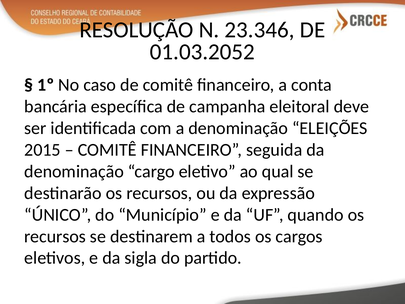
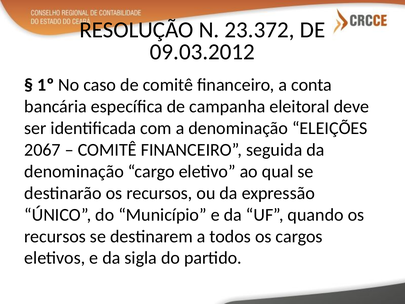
23.346: 23.346 -> 23.372 (260, 30)
01.03.2052: 01.03.2052 -> 09.03.2012 (202, 52)
2015: 2015 -> 2067 (43, 150)
